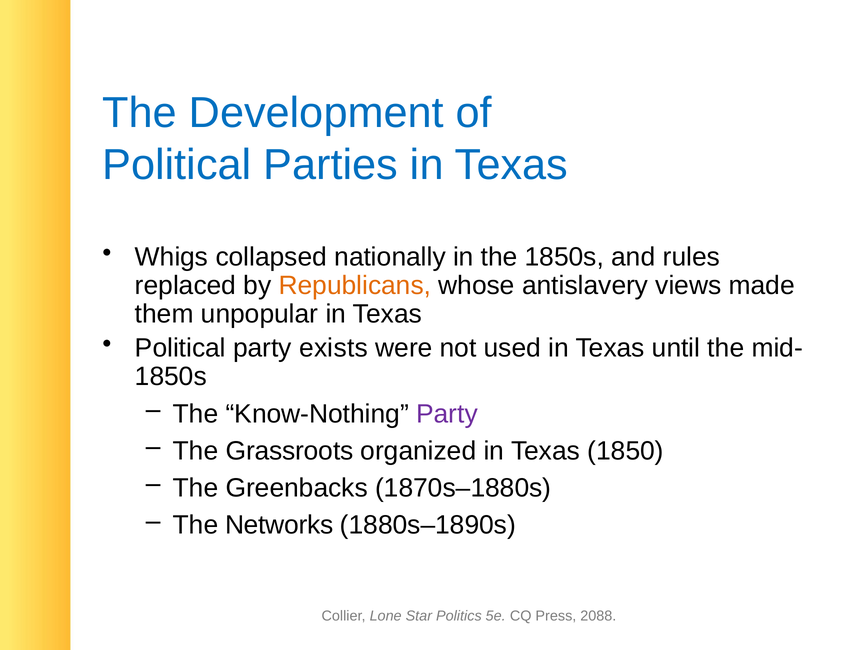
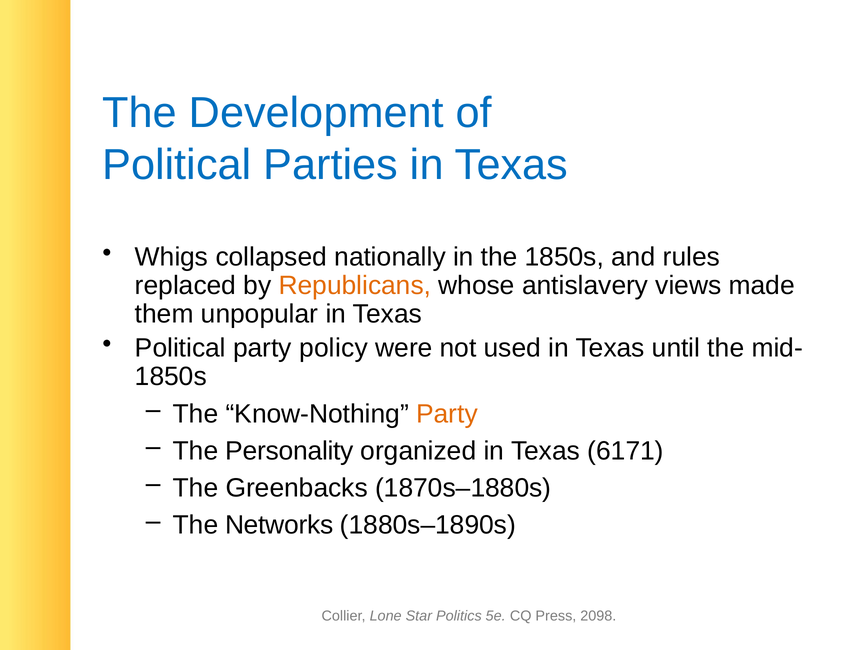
exists: exists -> policy (333, 348)
Party colour: purple -> orange (447, 414)
Grassroots: Grassroots -> Personality (290, 451)
1850: 1850 -> 6171 (626, 451)
2088: 2088 -> 2098 (598, 616)
